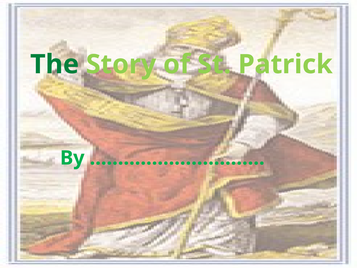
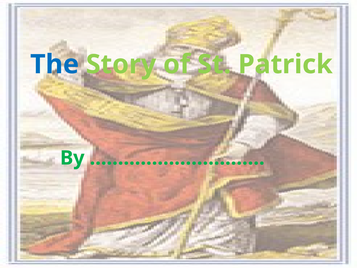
The colour: green -> blue (55, 64)
